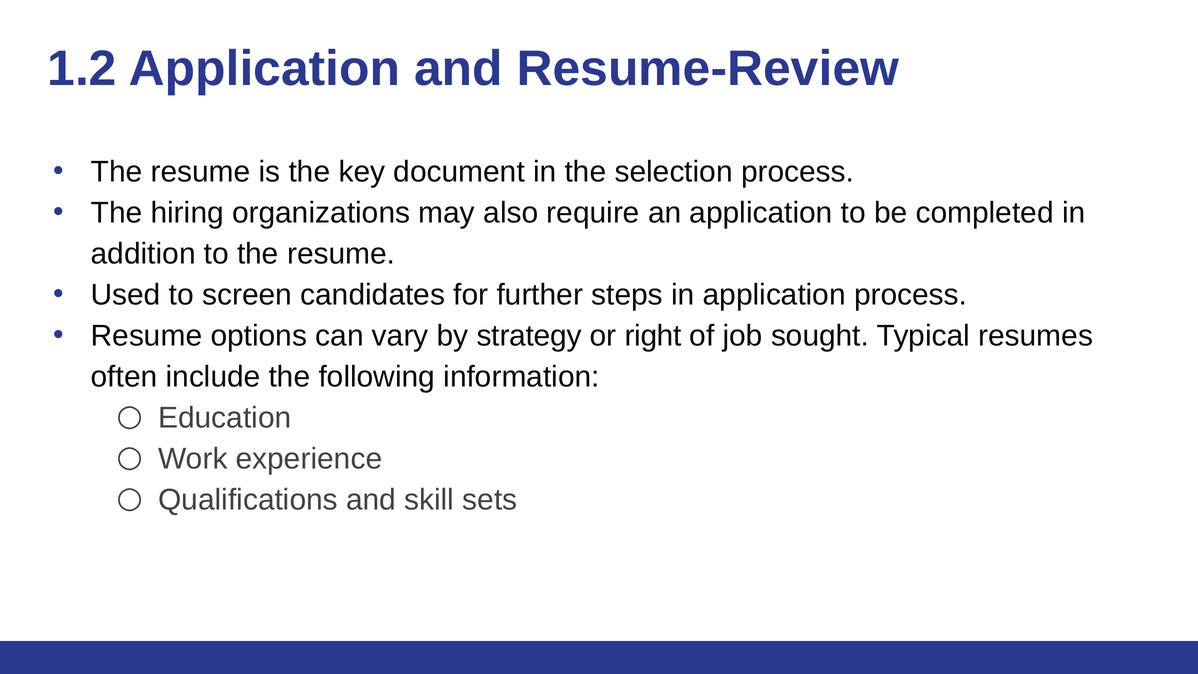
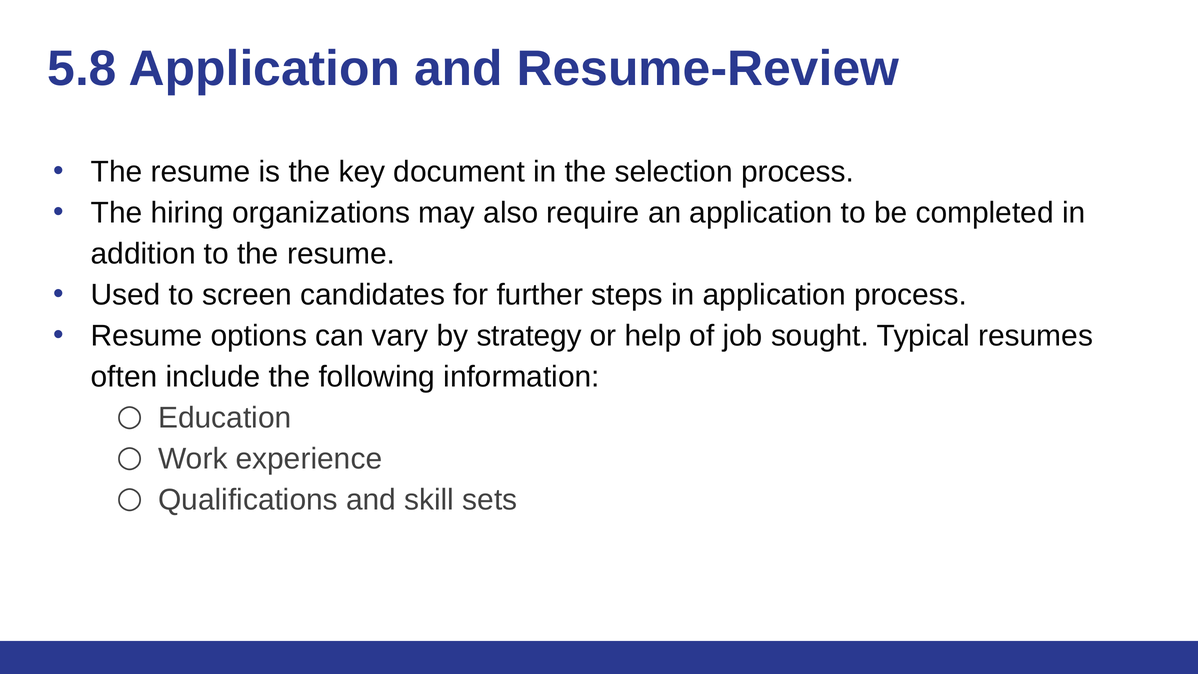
1.2: 1.2 -> 5.8 (82, 69)
right: right -> help (653, 336)
